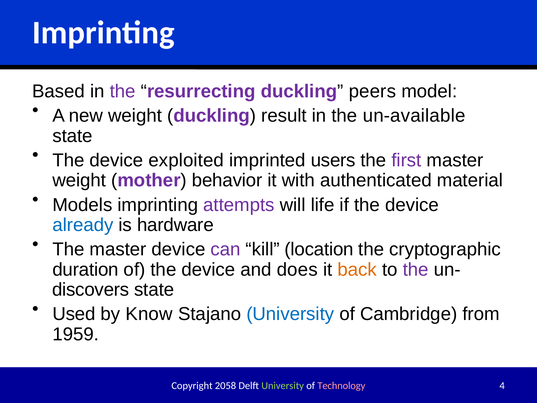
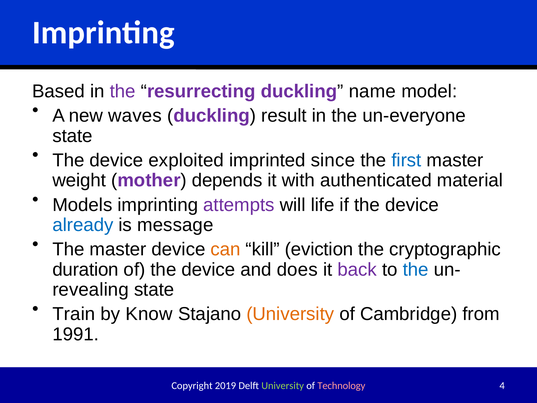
peers: peers -> name (372, 91)
new weight: weight -> waves (135, 116)
un-available: un-available -> un-everyone (414, 116)
users: users -> since (333, 160)
first colour: purple -> blue (406, 160)
behavior: behavior -> depends (227, 180)
hardware: hardware -> message (175, 225)
can colour: purple -> orange (226, 249)
location: location -> eviction (319, 249)
back colour: orange -> purple (357, 269)
the colour: purple -> blue (416, 269)
discovers: discovers -> revealing (91, 290)
Used: Used -> Train (74, 314)
University colour: blue -> orange (290, 314)
1959: 1959 -> 1991 (76, 334)
2058: 2058 -> 2019 (226, 386)
